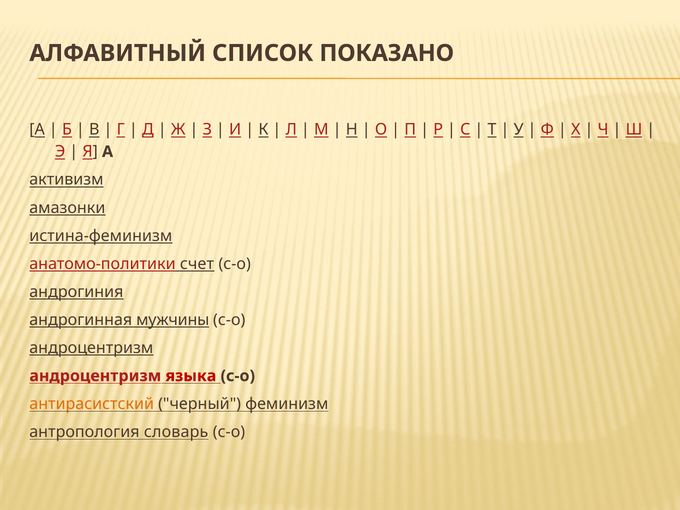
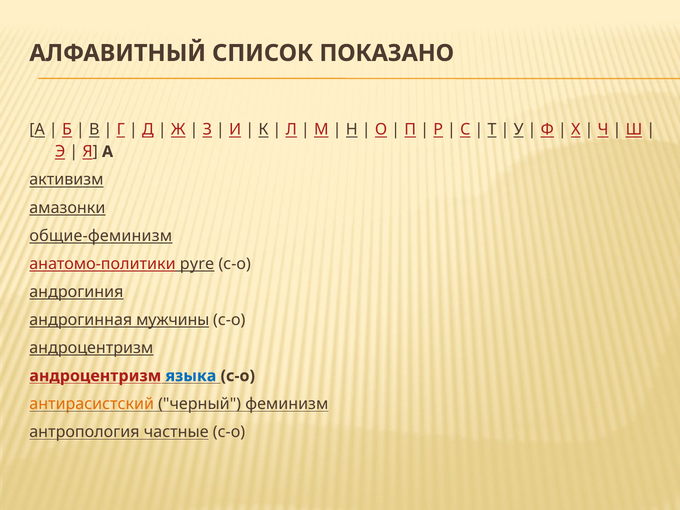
истина-феминизм: истина-феминизм -> общие-феминизм (101, 236)
счет: счет -> pyre (197, 264)
языка colour: red -> blue (191, 376)
словарь: словарь -> частные (176, 432)
